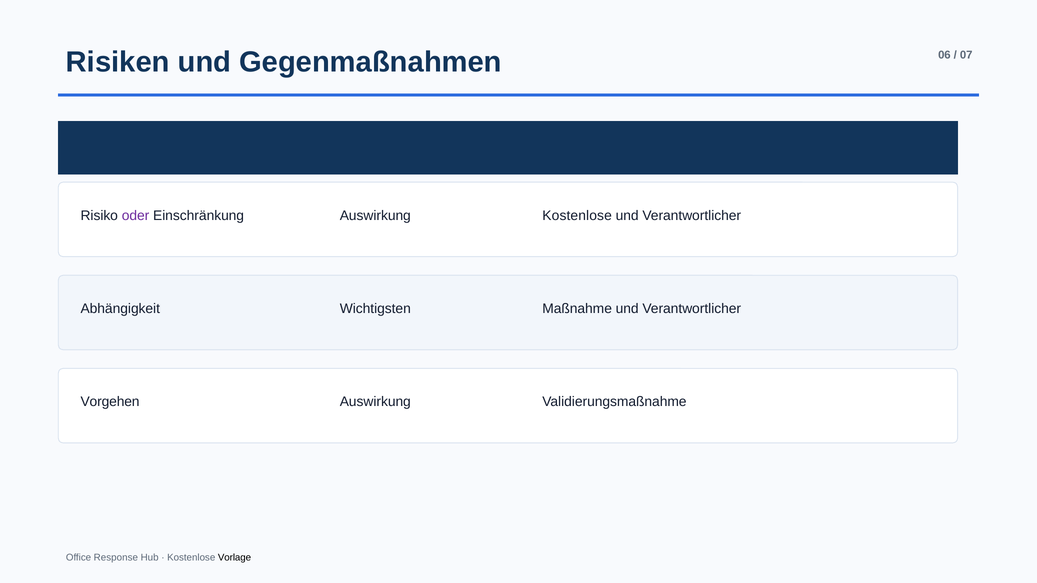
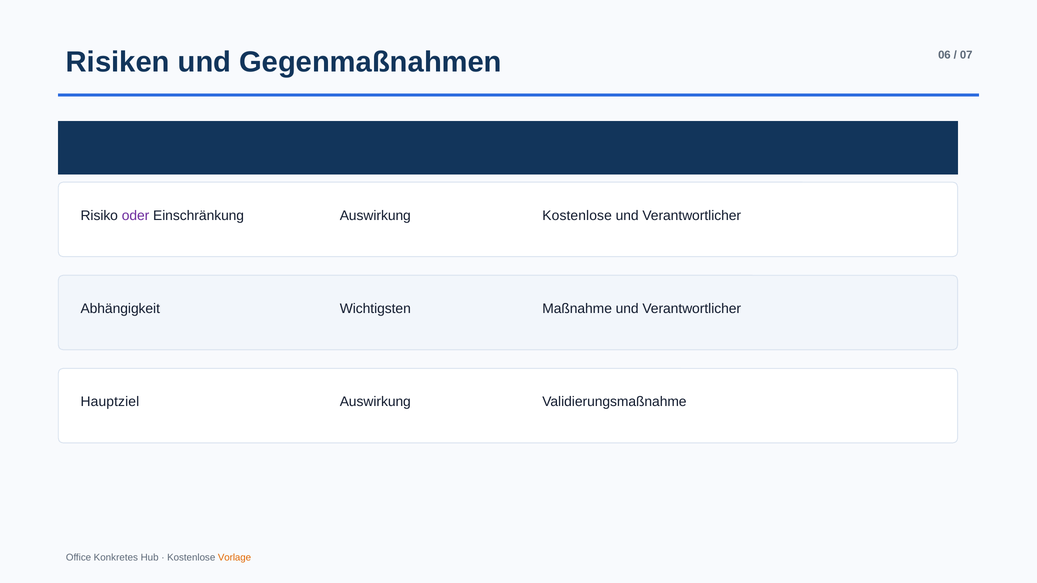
Vorgehen: Vorgehen -> Hauptziel (110, 402)
Office Response: Response -> Konkretes (116, 558)
Vorlage colour: black -> orange (235, 558)
